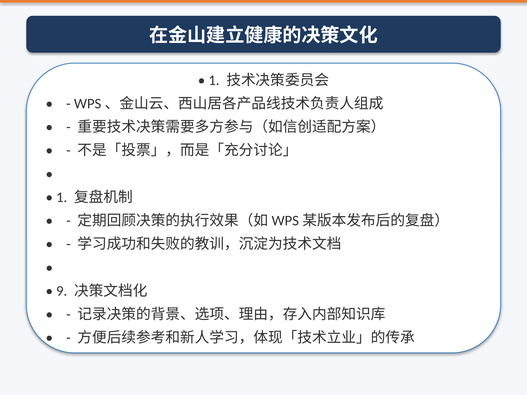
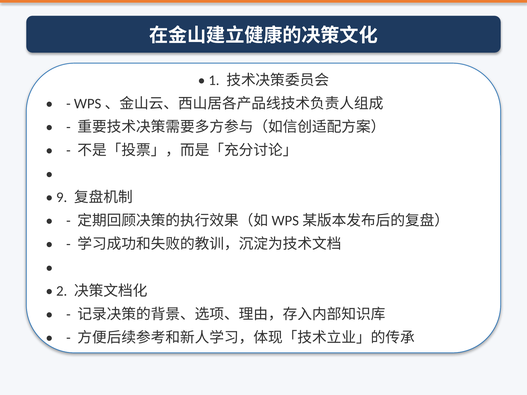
1: 1 -> 9 (62, 197)
9: 9 -> 2 (62, 291)
